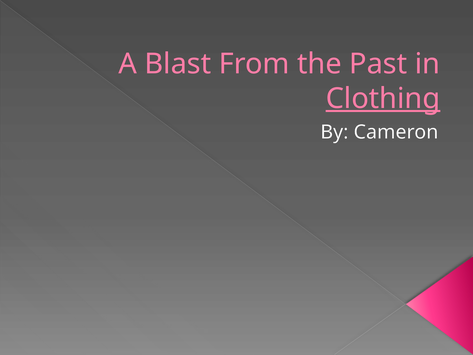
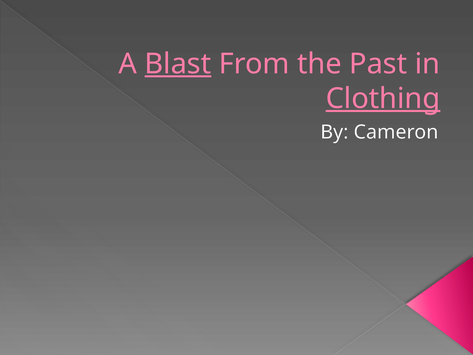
Blast underline: none -> present (178, 64)
